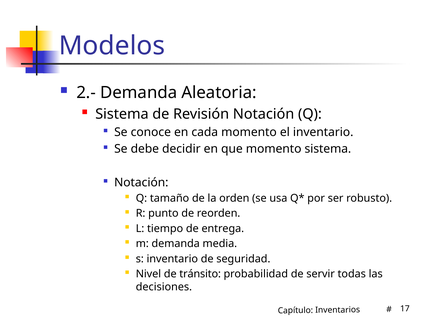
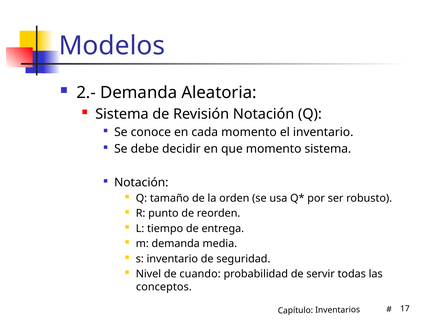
tránsito: tránsito -> cuando (200, 274)
decisiones: decisiones -> conceptos (164, 287)
